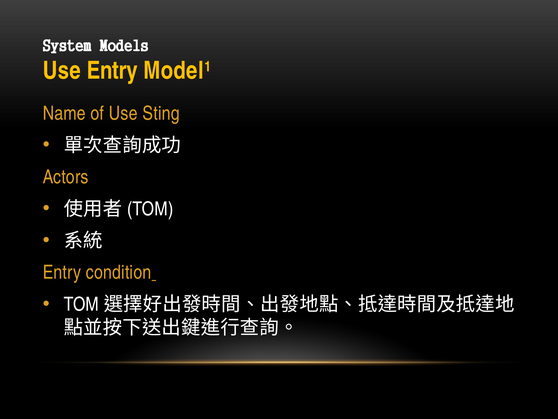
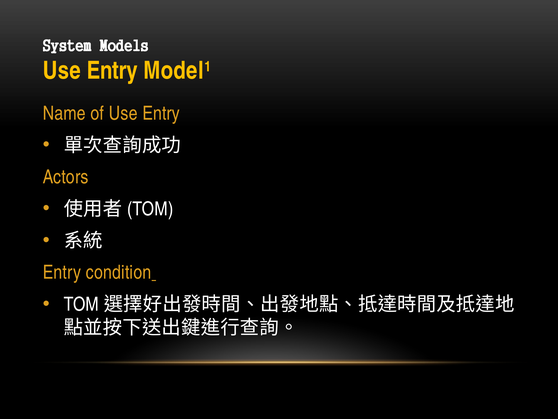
of Use Sting: Sting -> Entry (161, 113)
